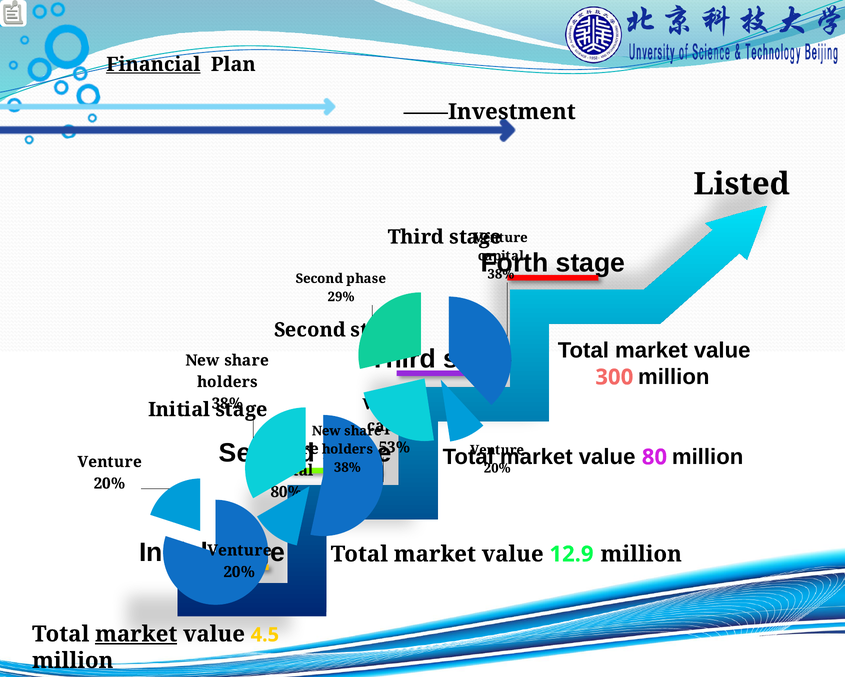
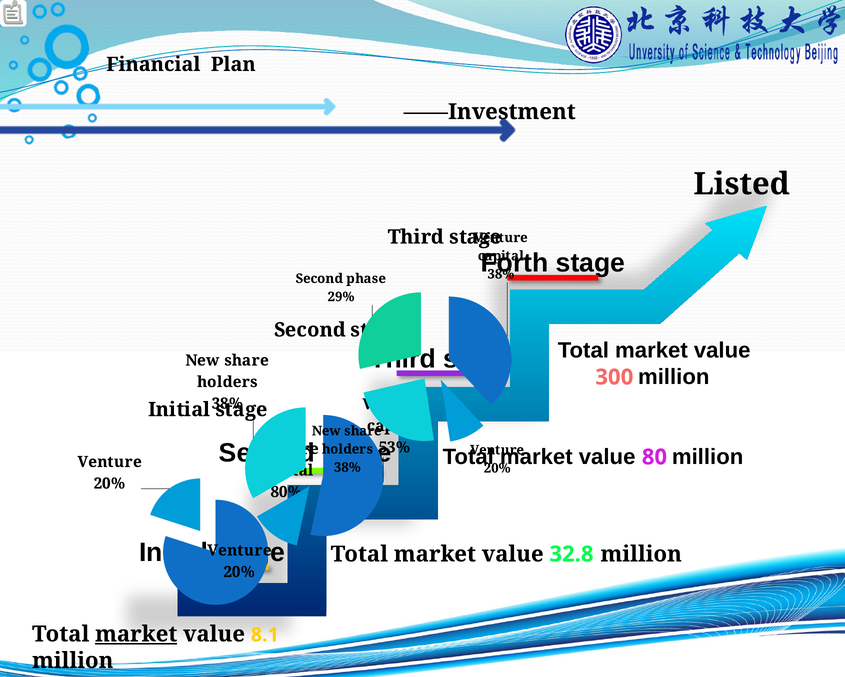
Financial underline: present -> none (153, 64)
12.9: 12.9 -> 32.8 (571, 554)
4.5: 4.5 -> 8.1 (265, 635)
